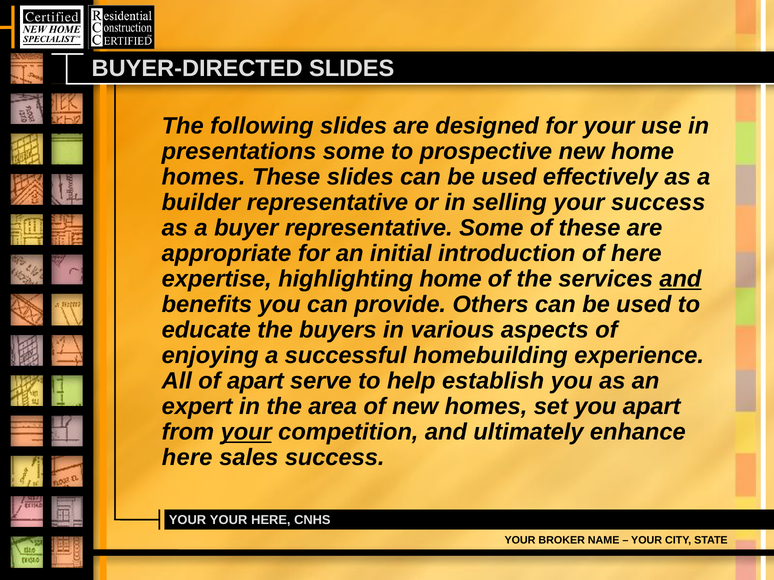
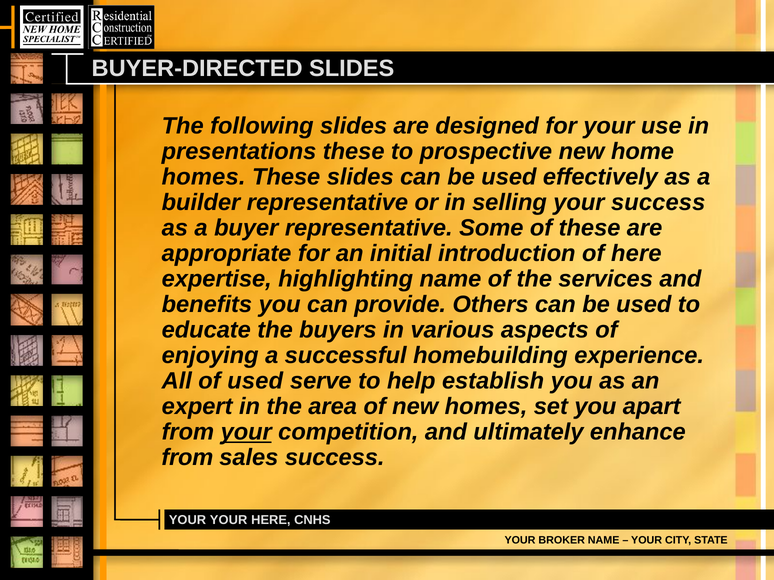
presentations some: some -> these (354, 152)
highlighting home: home -> name (450, 279)
and underline: present -> none (680, 279)
of apart: apart -> used (255, 381)
here: here -> from (187, 458)
